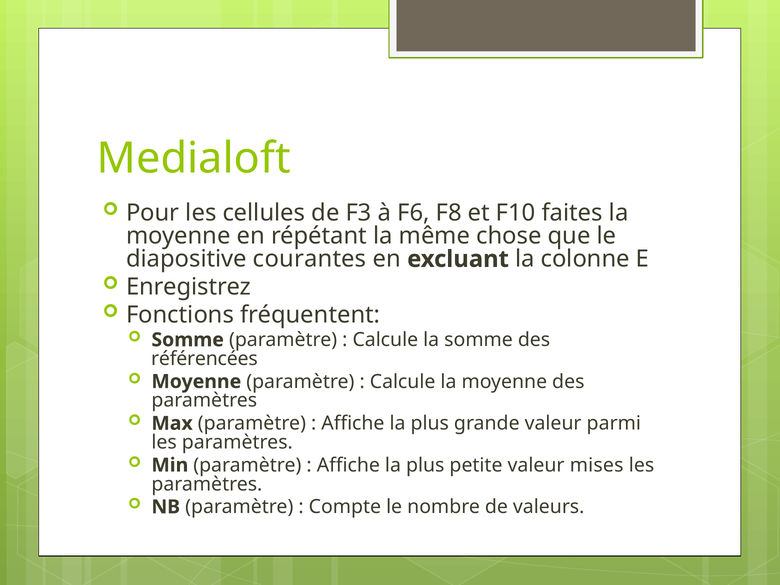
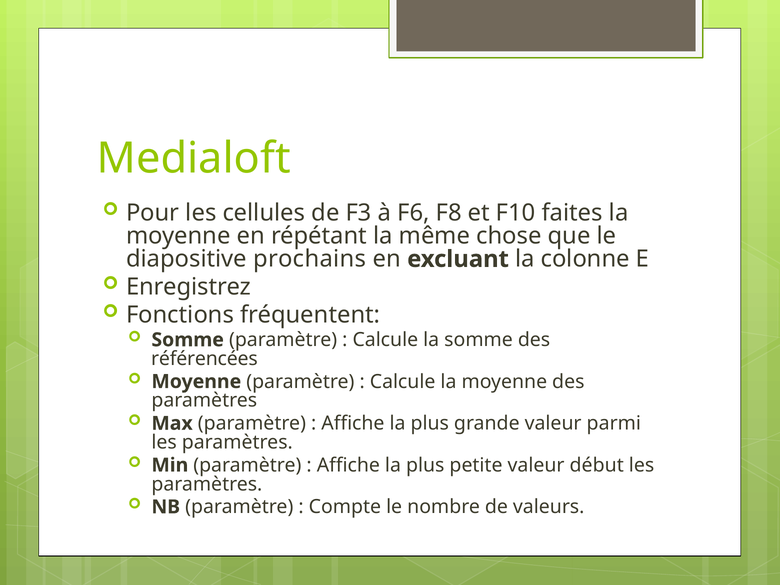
courantes: courantes -> prochains (310, 259)
mises: mises -> début (597, 465)
